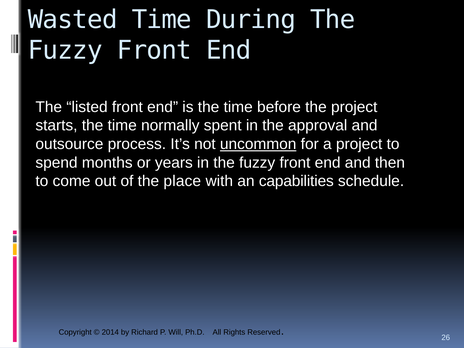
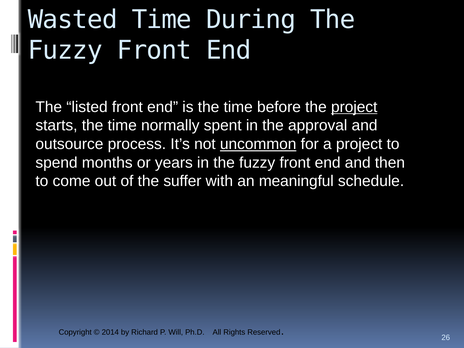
project underline: none -> present (354, 107)
place: place -> suffer (182, 181)
capabilities: capabilities -> meaningful (296, 181)
